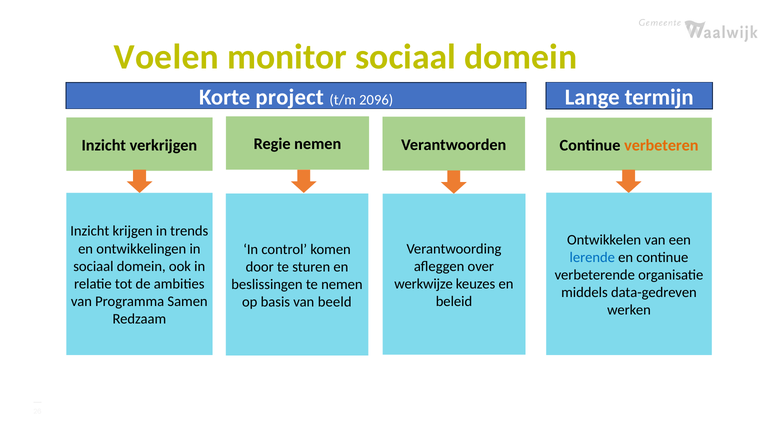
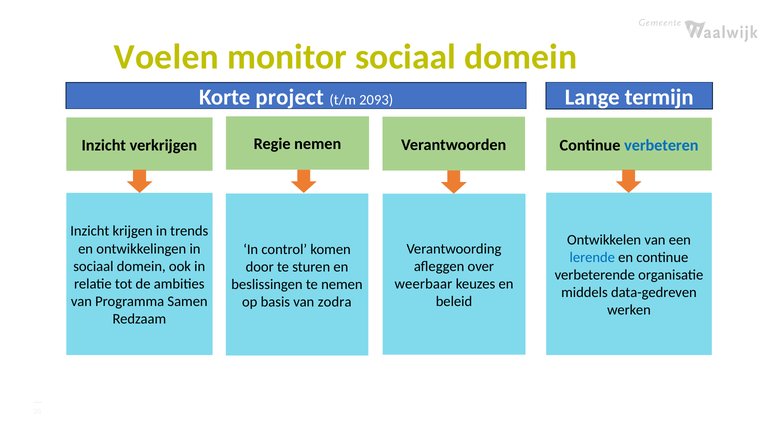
2096: 2096 -> 2093 (376, 100)
verbeteren colour: orange -> blue (661, 145)
werkwijze: werkwijze -> weerbaar (423, 284)
beeld: beeld -> zodra (335, 302)
